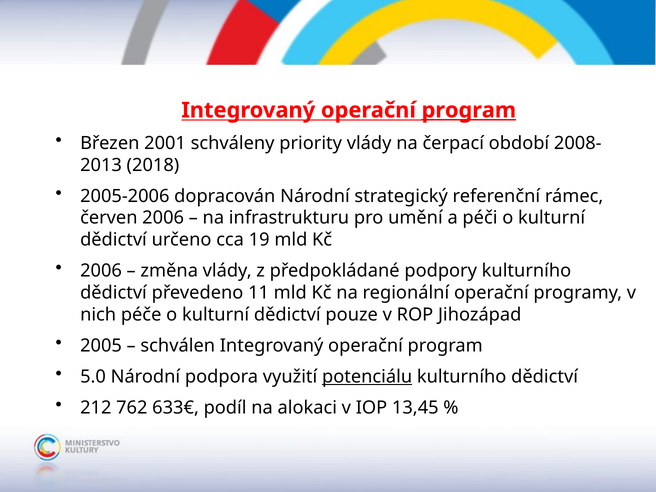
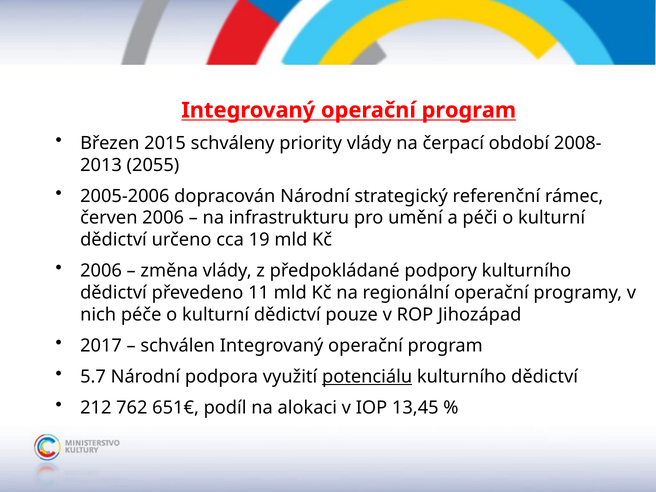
program underline: present -> none (469, 110)
2001: 2001 -> 2015 (165, 143)
2018: 2018 -> 2055 (153, 165)
2005: 2005 -> 2017 (101, 346)
5.0: 5.0 -> 5.7 (93, 377)
633€: 633€ -> 651€ (176, 407)
